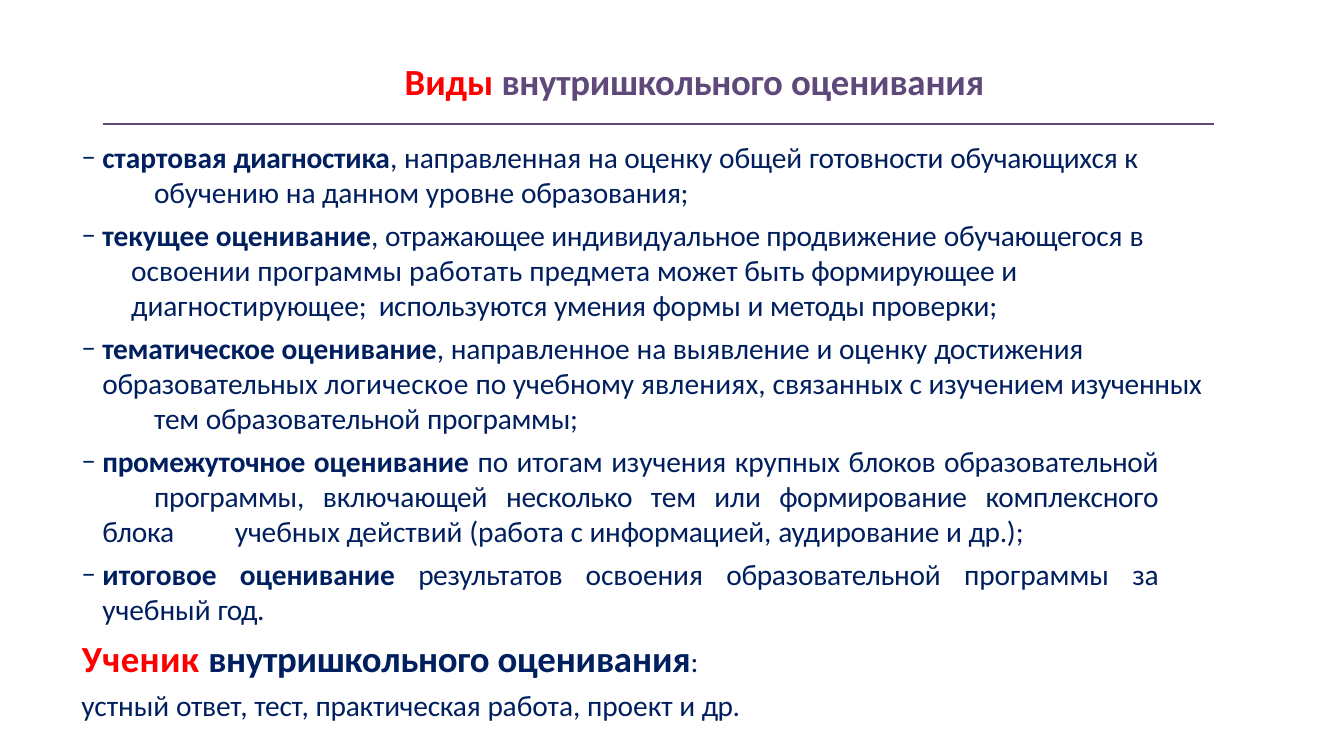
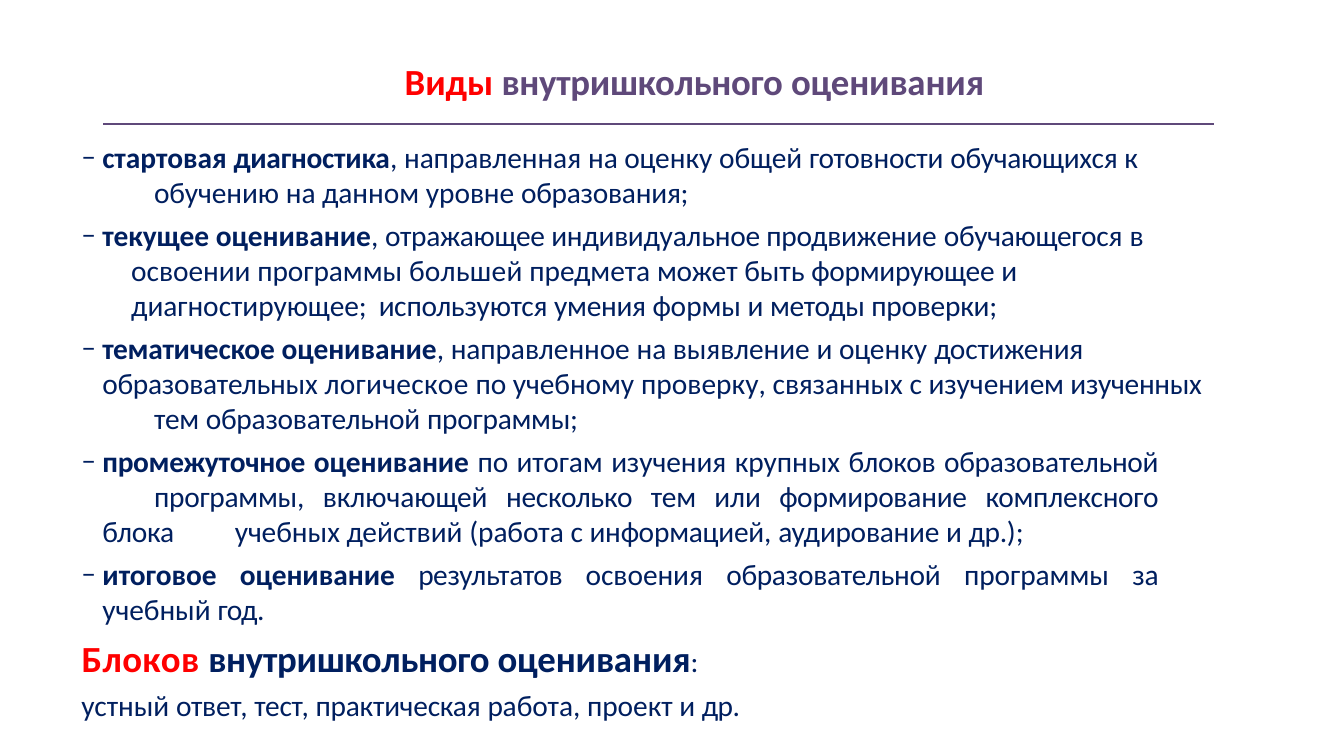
работать: работать -> большей (466, 272)
явлениях: явлениях -> проверку (703, 385)
Ученик: Ученик -> Блоков (141, 660)
